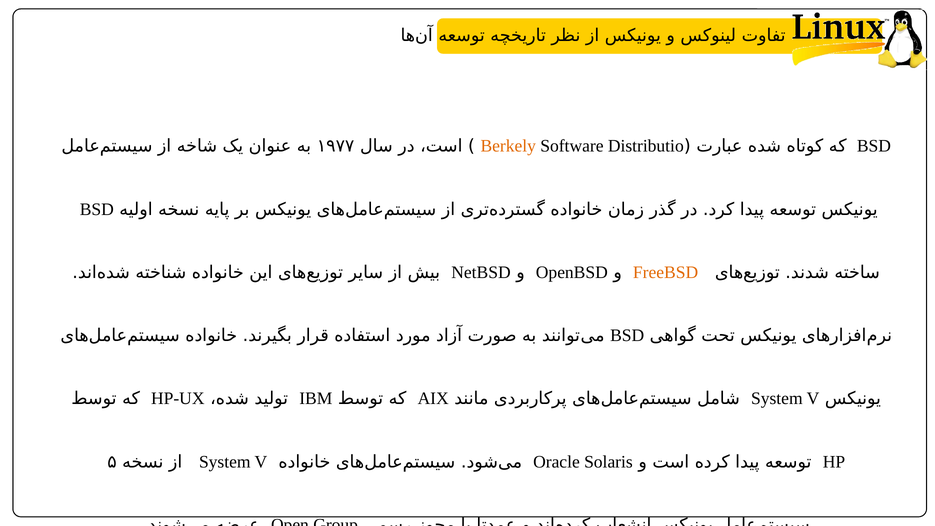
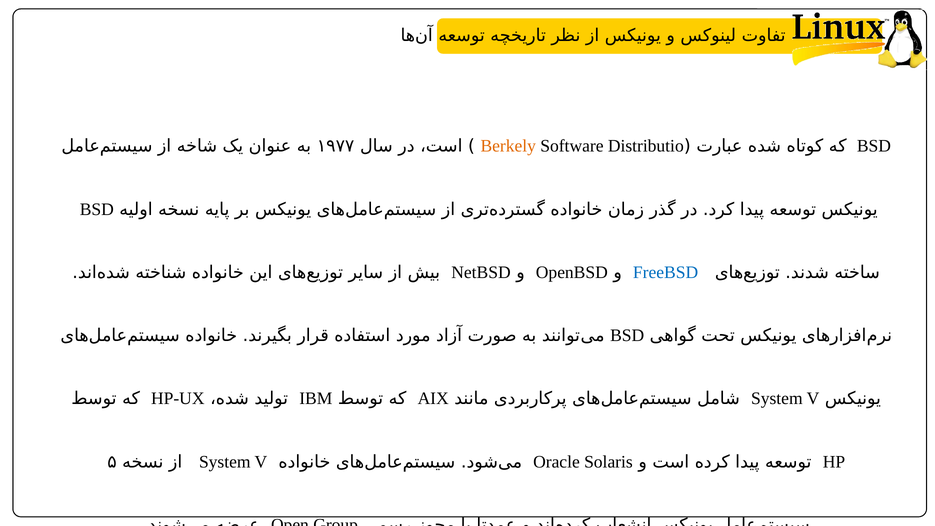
FreeBSD colour: orange -> blue (666, 272)
